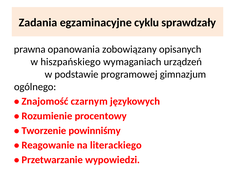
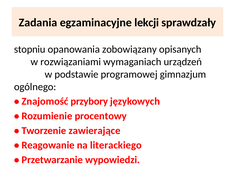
cyklu: cyklu -> lekcji (147, 23)
prawna: prawna -> stopniu (30, 49)
hiszpańskiego: hiszpańskiego -> rozwiązaniami (71, 62)
czarnym: czarnym -> przybory (89, 102)
powinniśmy: powinniśmy -> zawierające (95, 131)
